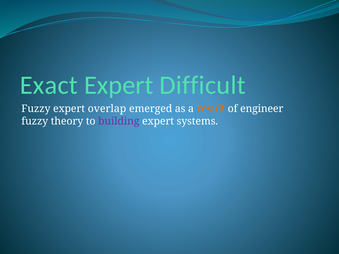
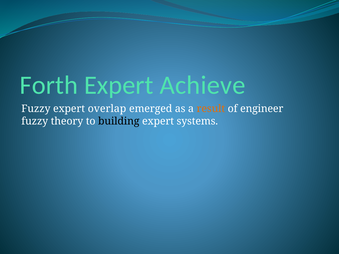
Exact: Exact -> Forth (49, 85)
Difficult: Difficult -> Achieve (202, 85)
building colour: purple -> black (119, 121)
